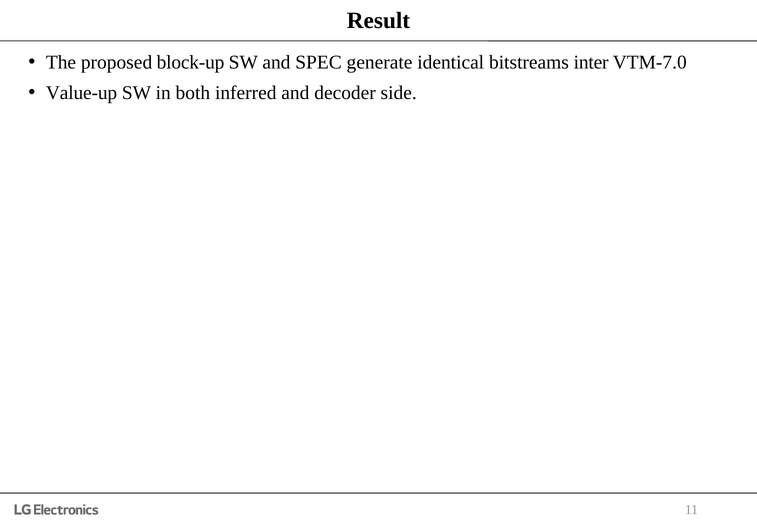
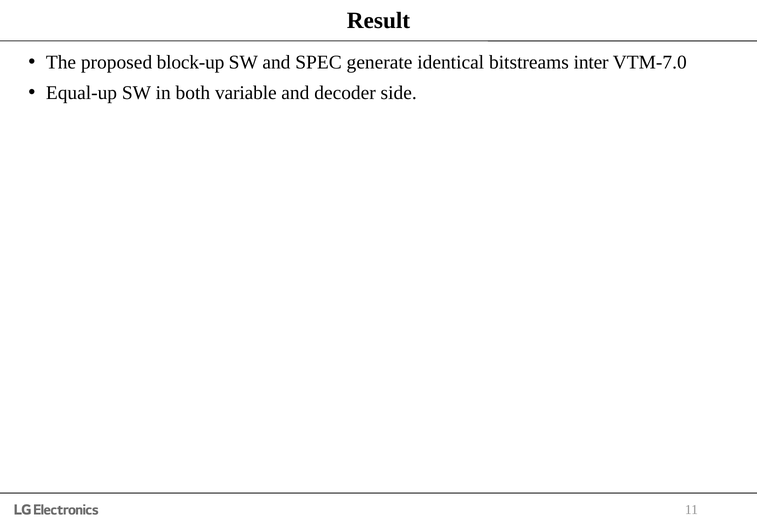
Value-up: Value-up -> Equal-up (81, 93)
inferred: inferred -> variable (246, 93)
